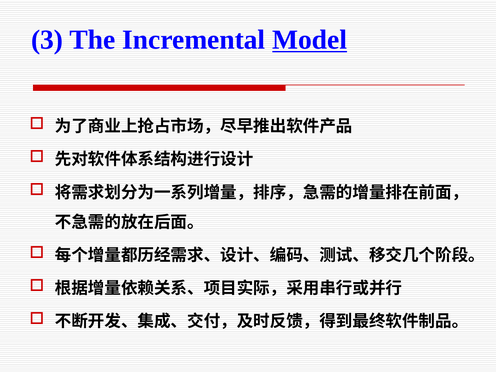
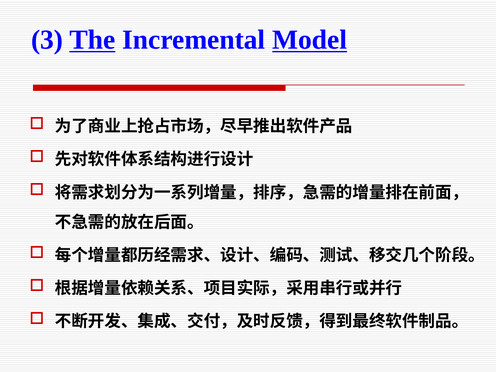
The underline: none -> present (92, 40)
